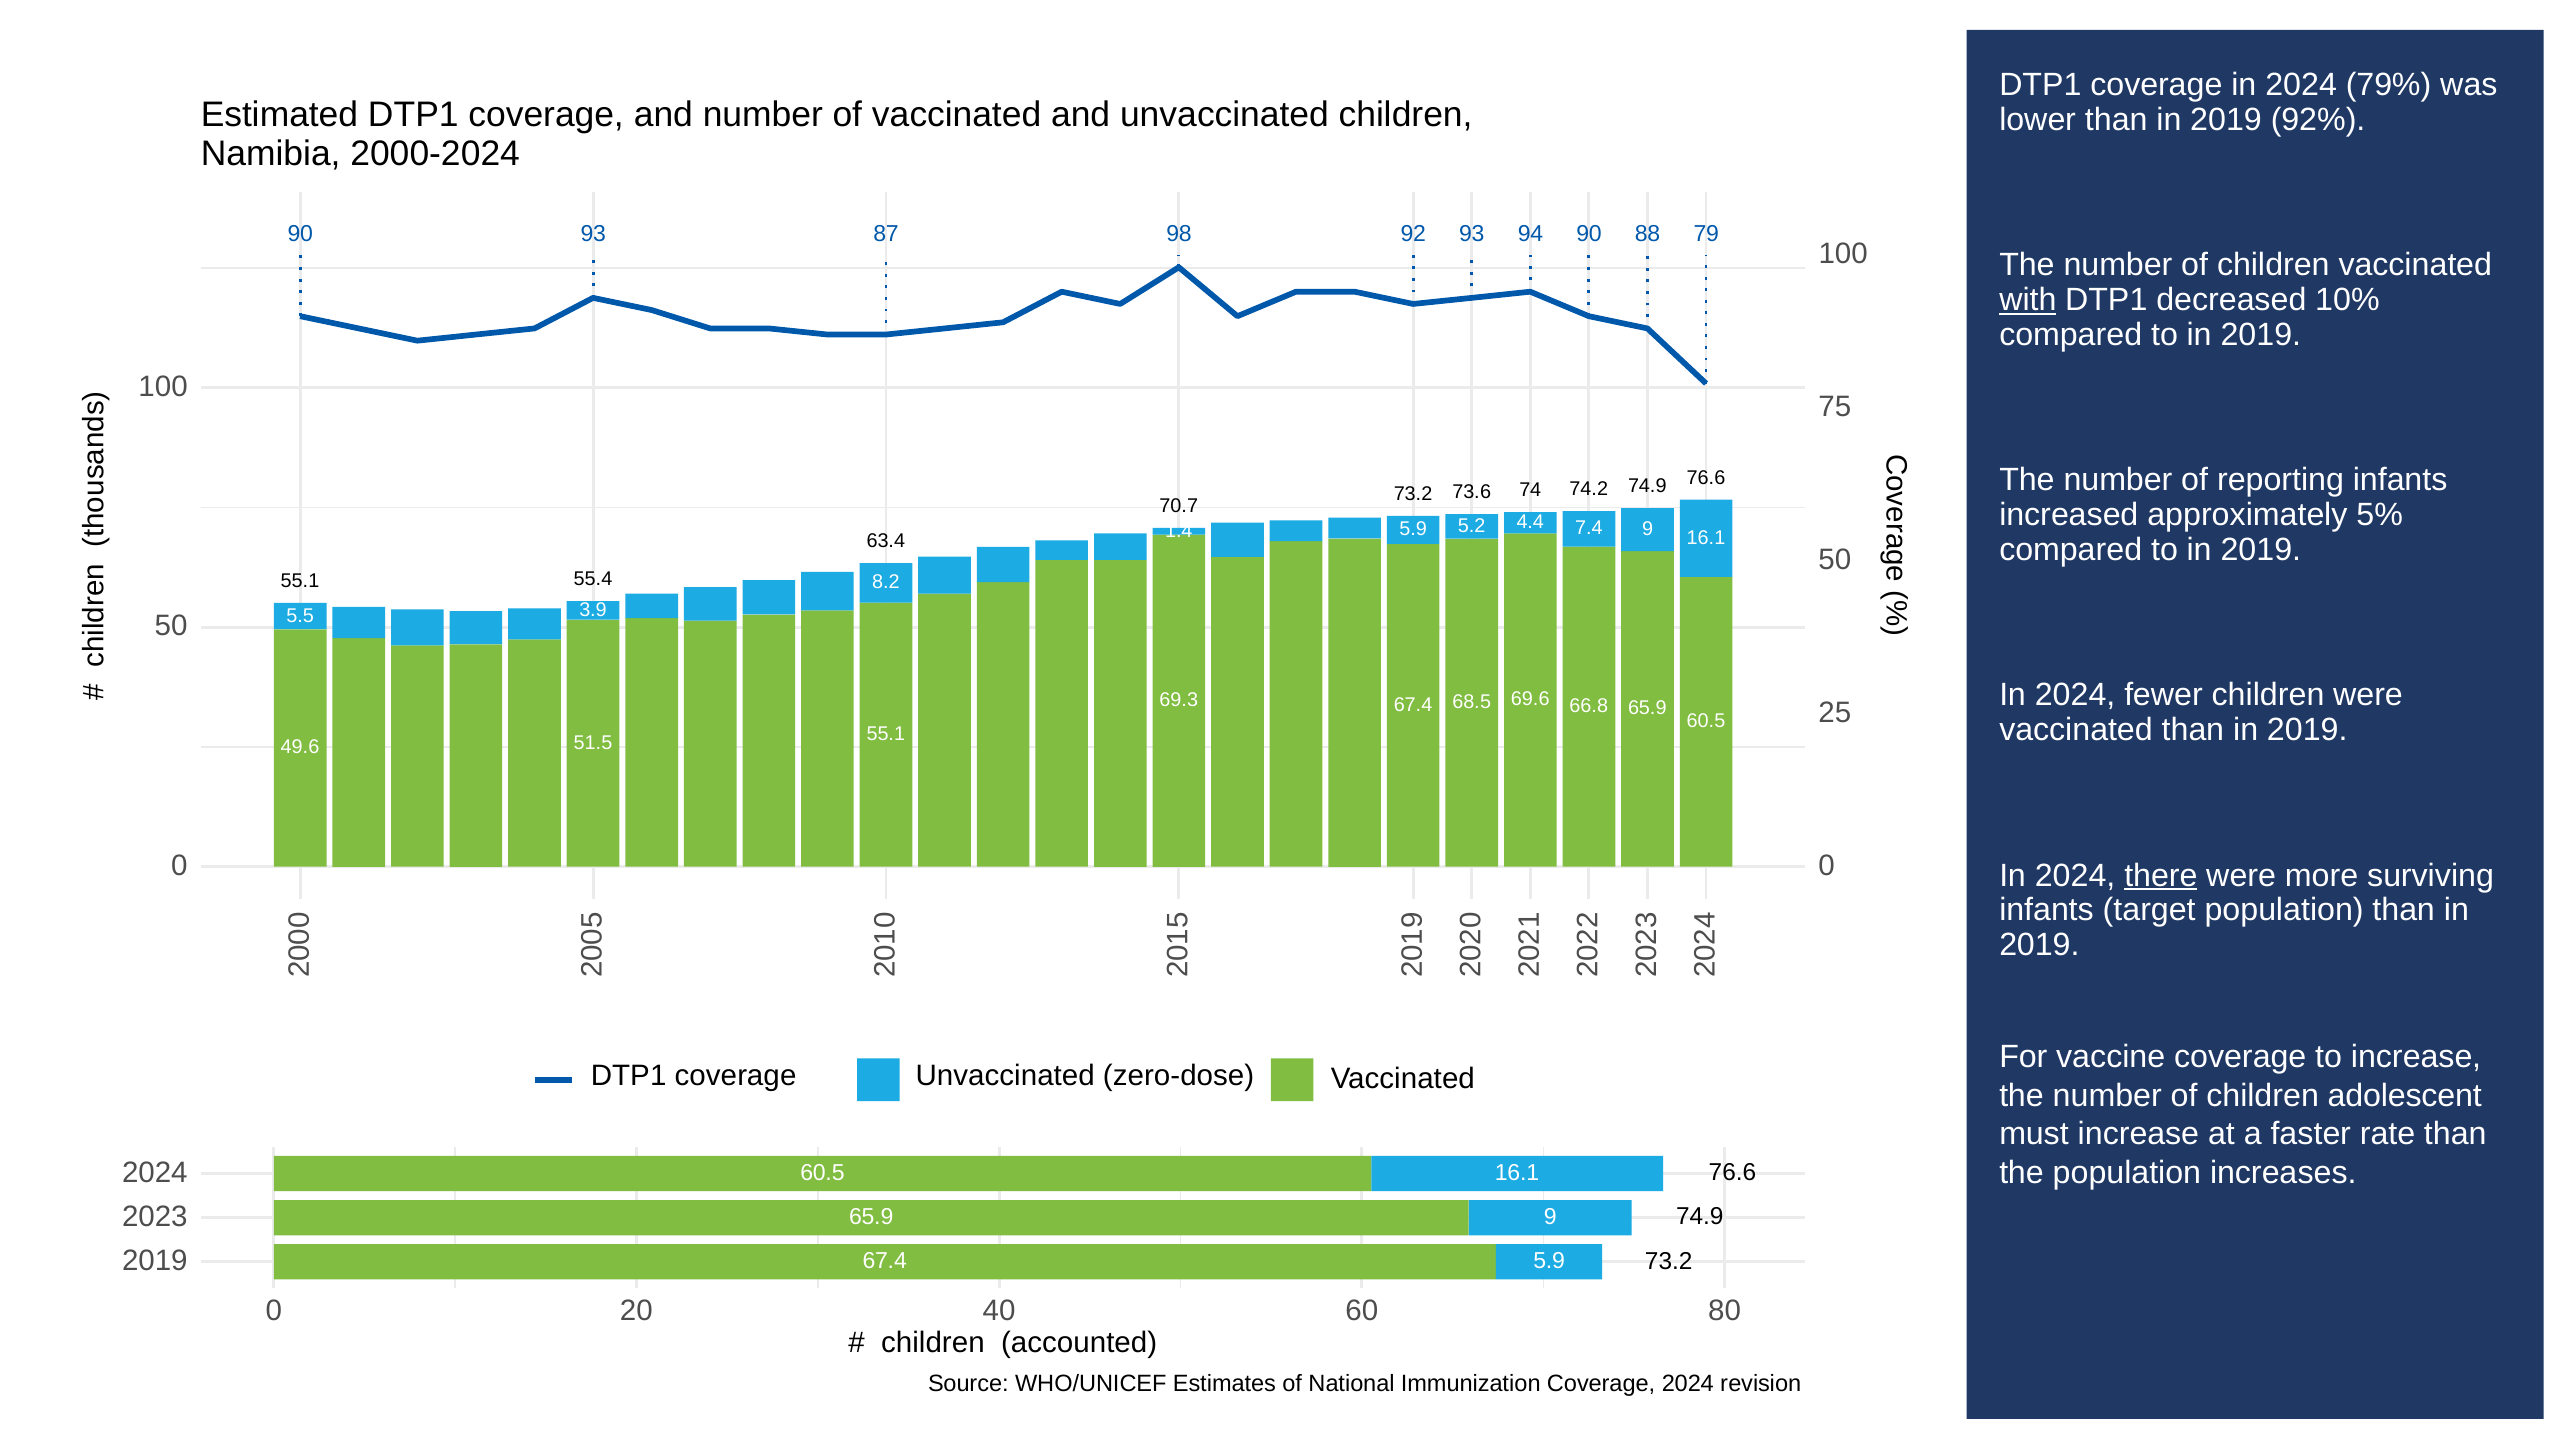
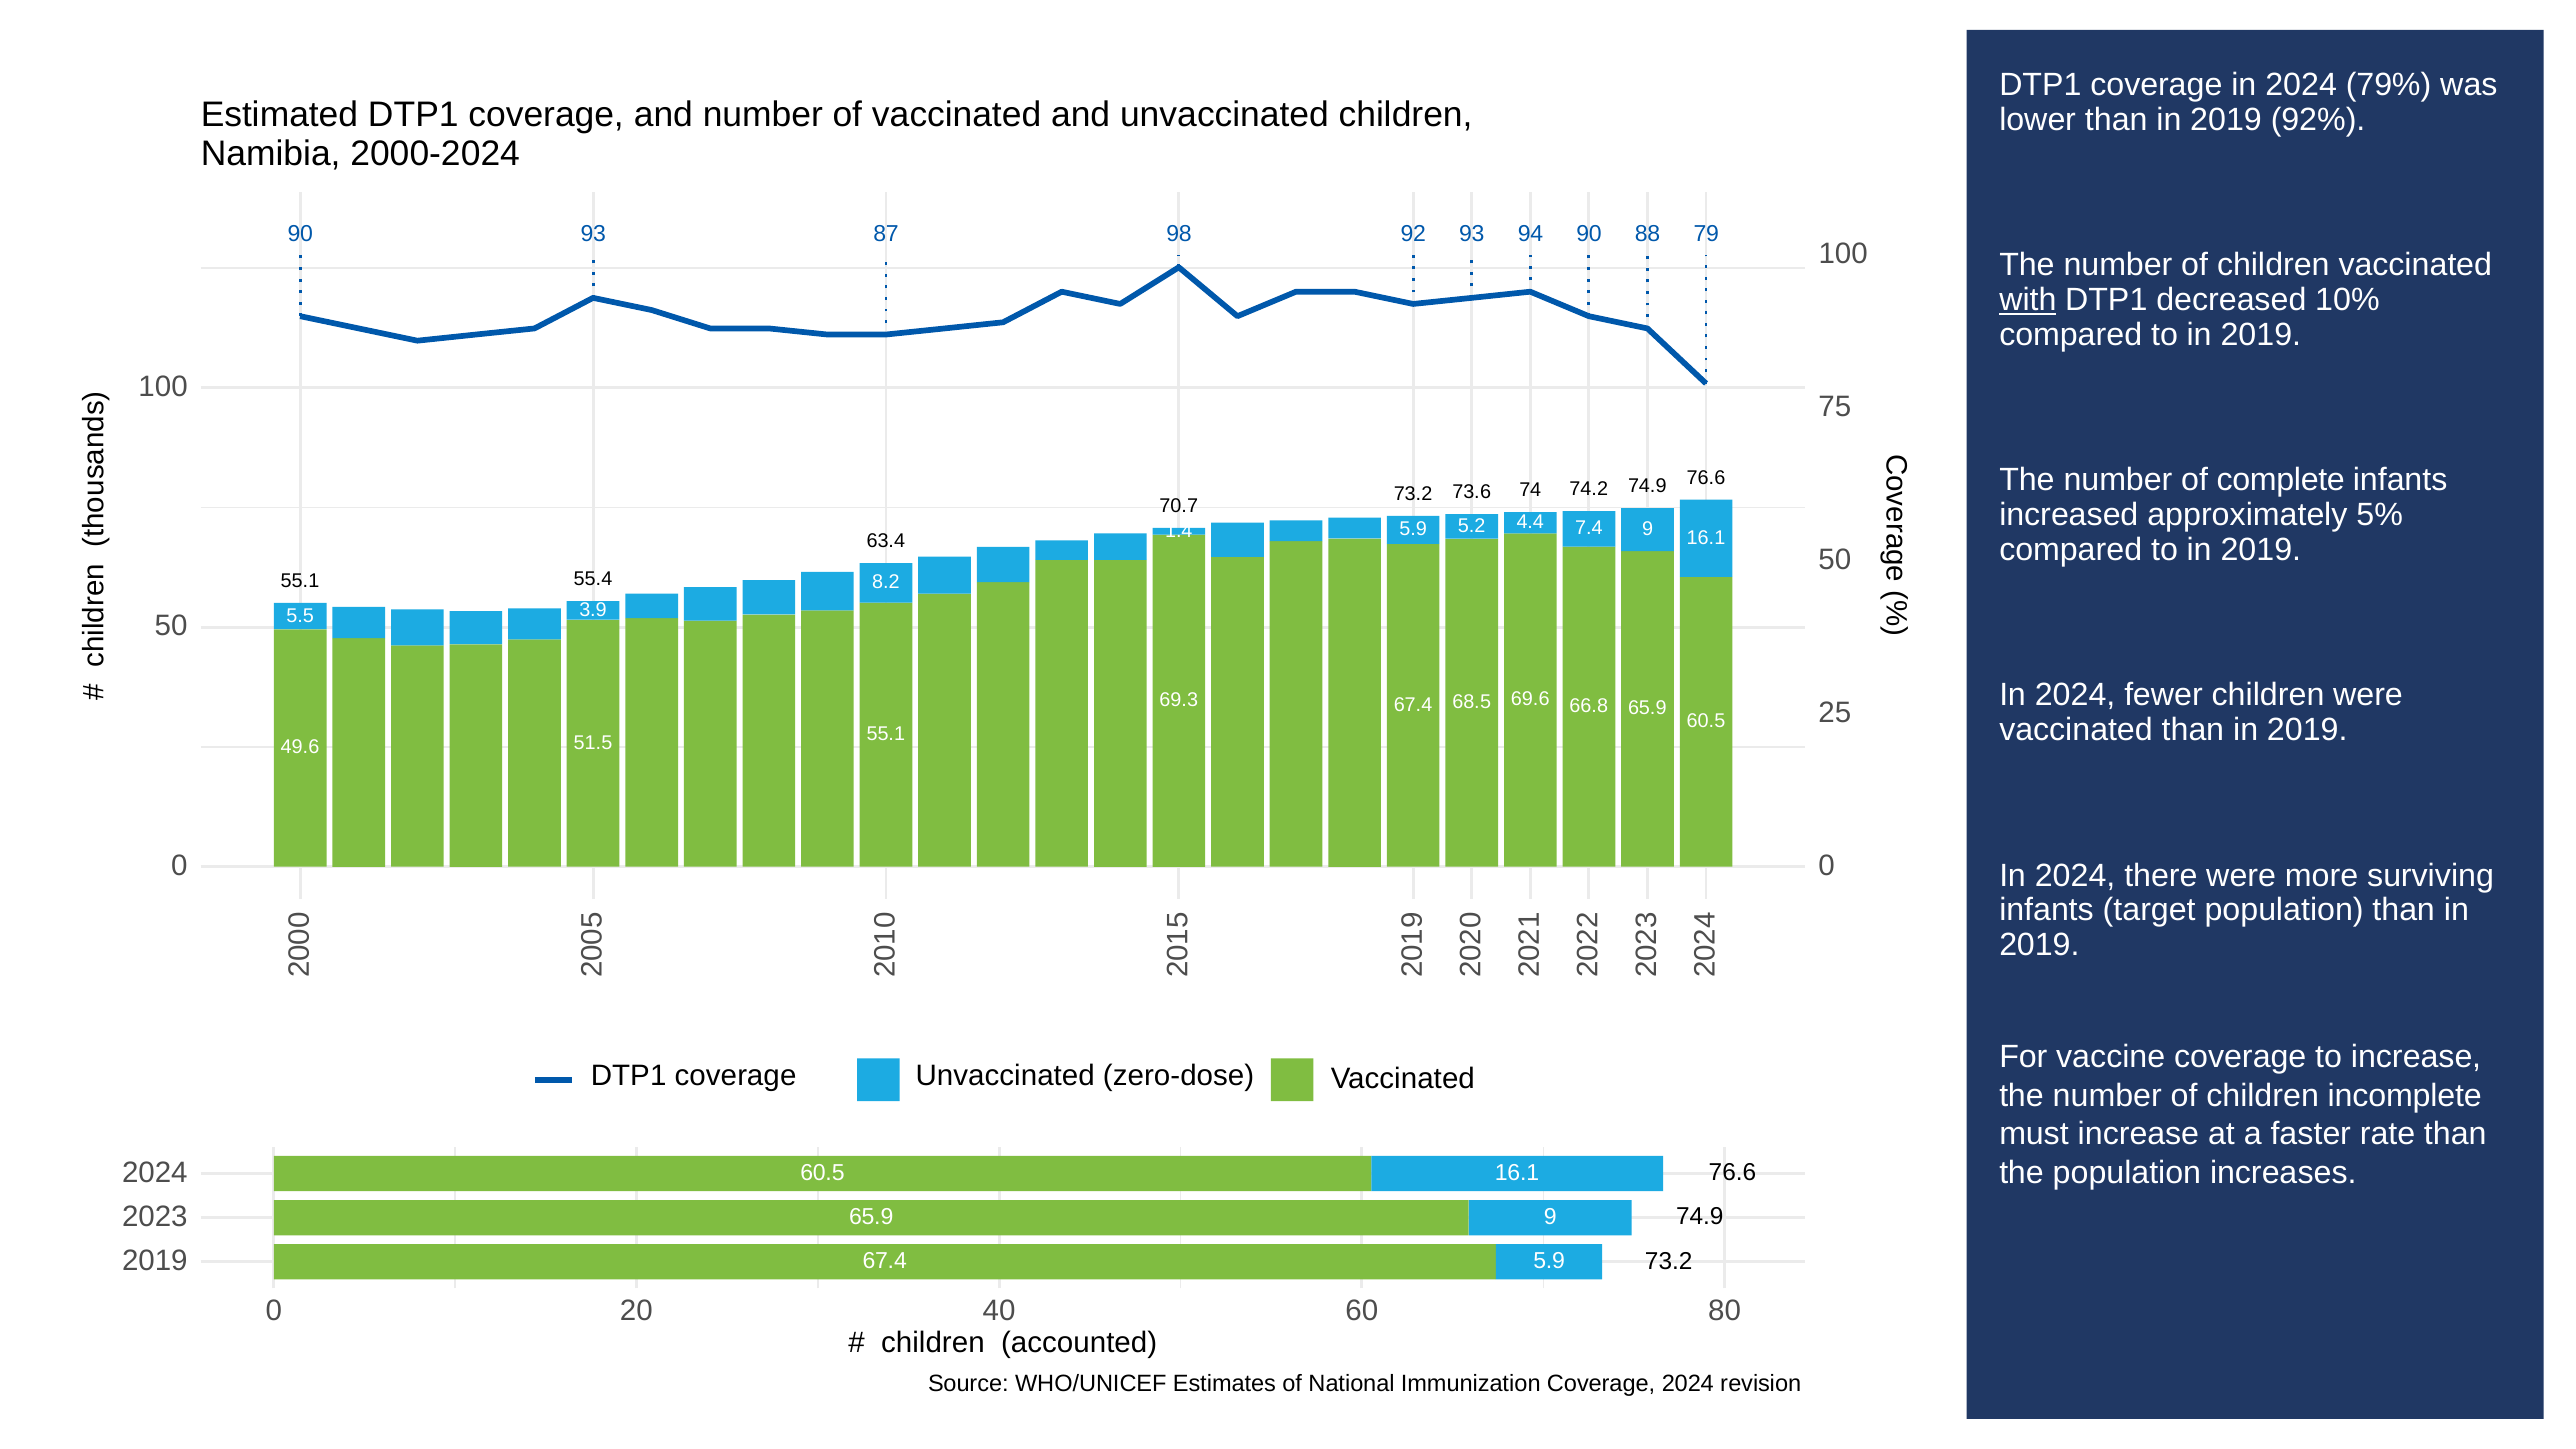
reporting: reporting -> complete (2281, 480)
there underline: present -> none (2161, 876)
adolescent: adolescent -> incomplete (2405, 1096)
